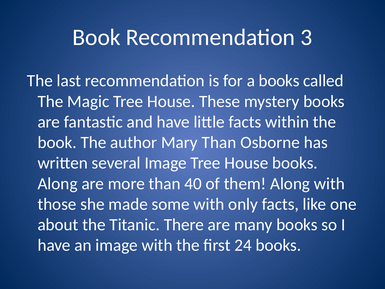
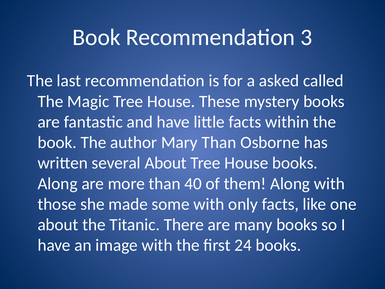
a books: books -> asked (279, 81)
several Image: Image -> About (166, 163)
